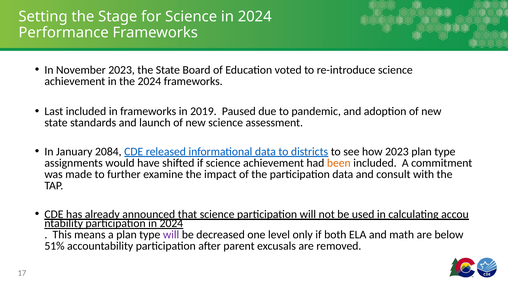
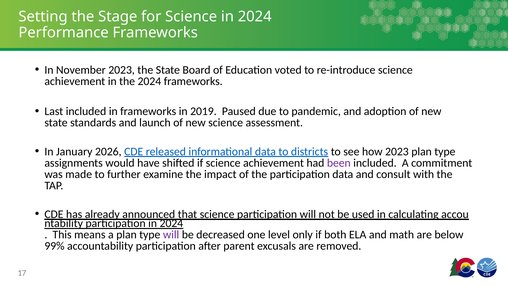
2084: 2084 -> 2026 (108, 151)
been colour: orange -> purple (339, 163)
51%: 51% -> 99% (54, 246)
